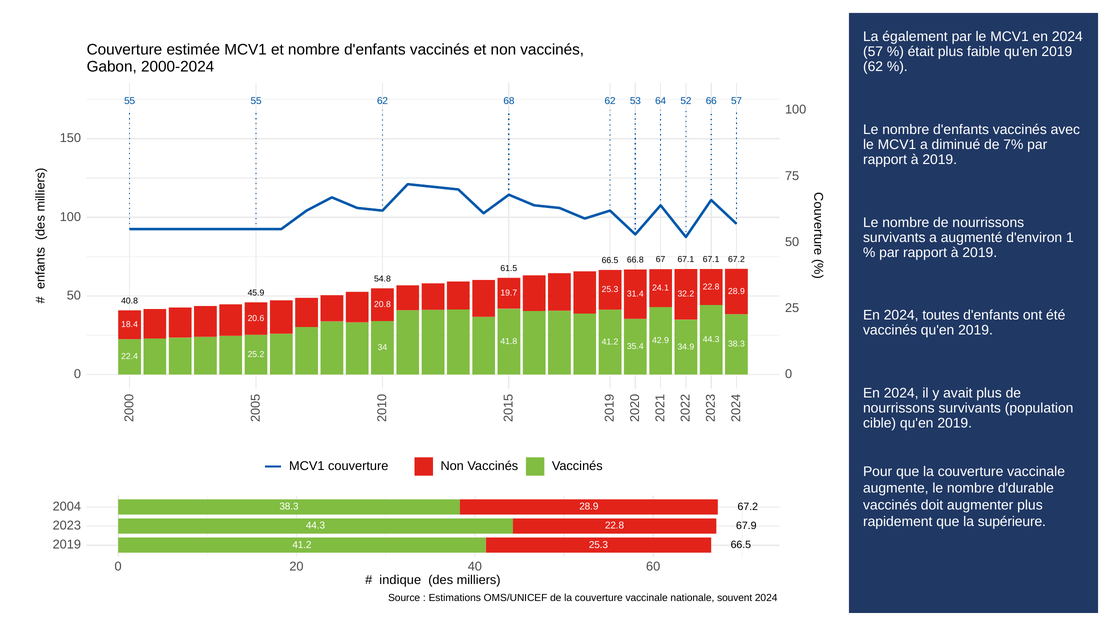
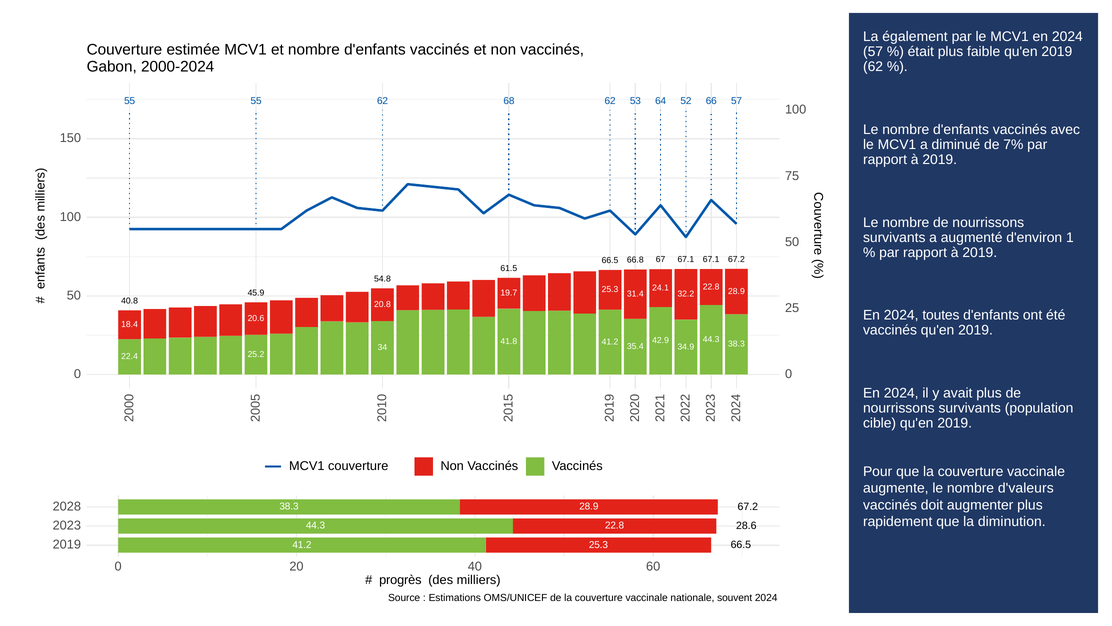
d'durable: d'durable -> d'valeurs (1026, 488)
2004: 2004 -> 2028 (67, 506)
supérieure: supérieure -> diminution (1012, 521)
67.9: 67.9 -> 28.6 (746, 525)
indique: indique -> progrès (400, 580)
